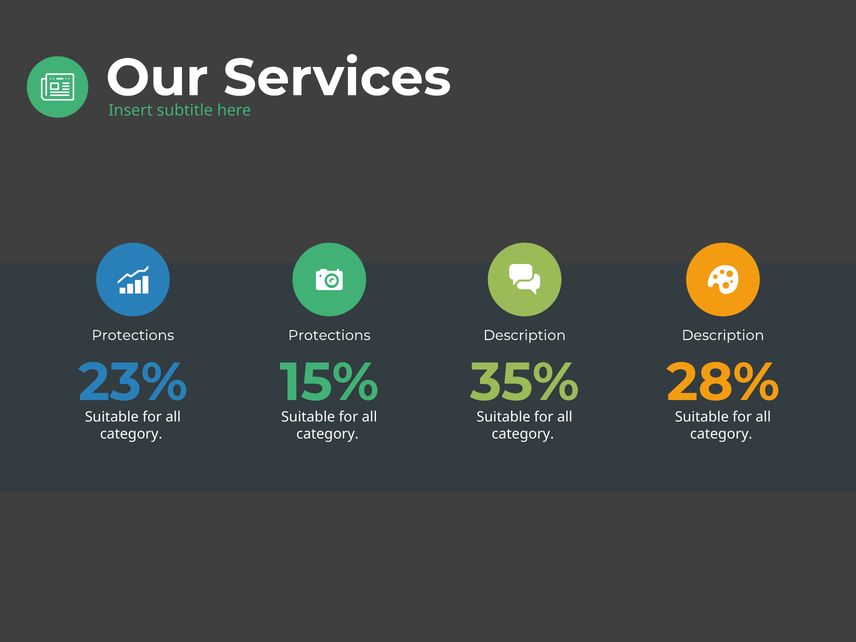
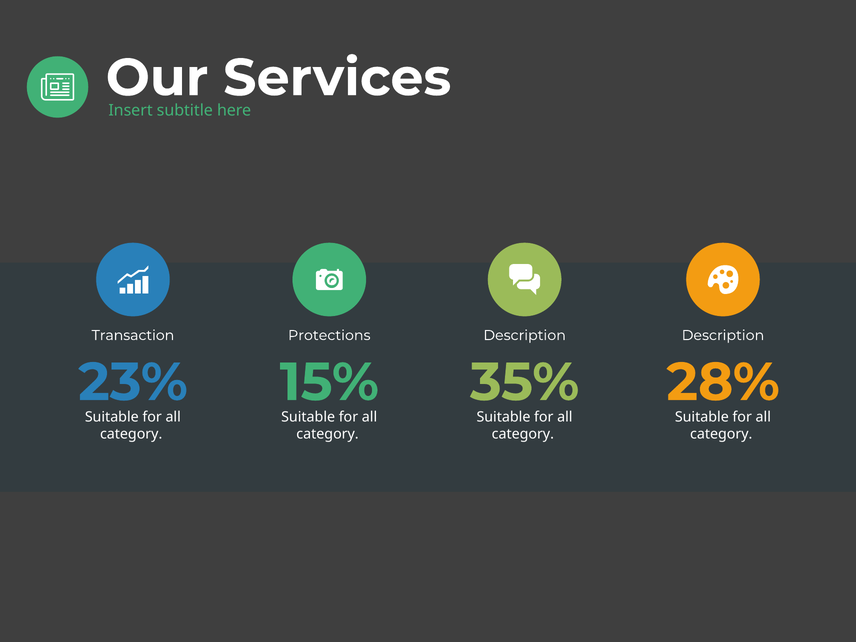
Protections: Protections -> Transaction (133, 335)
